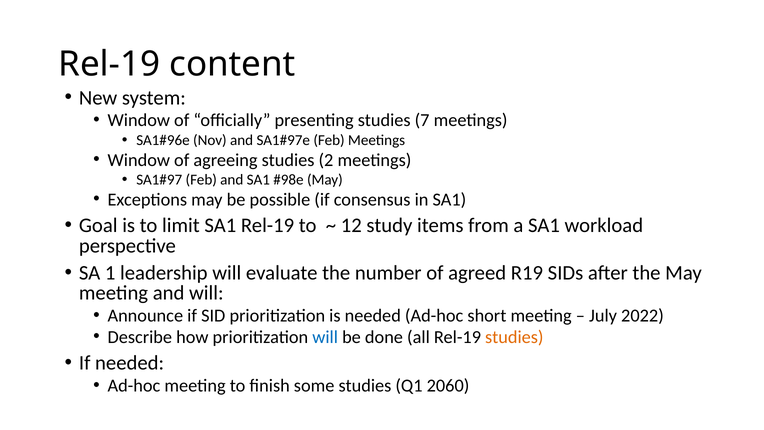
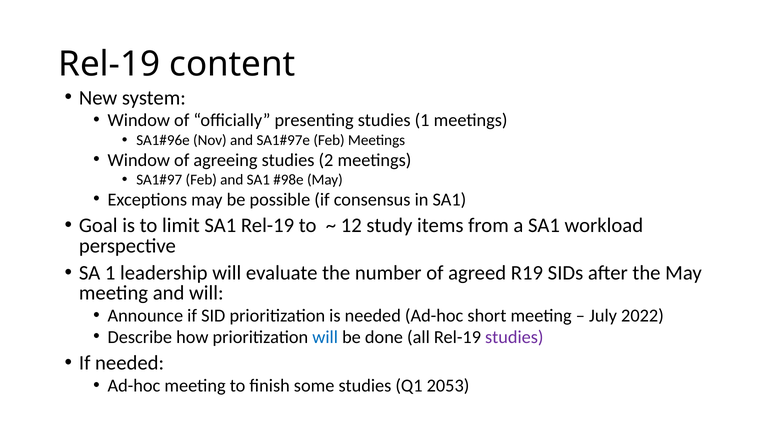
studies 7: 7 -> 1 (422, 120)
studies colour: orange -> purple (514, 337)
2060: 2060 -> 2053 (448, 385)
